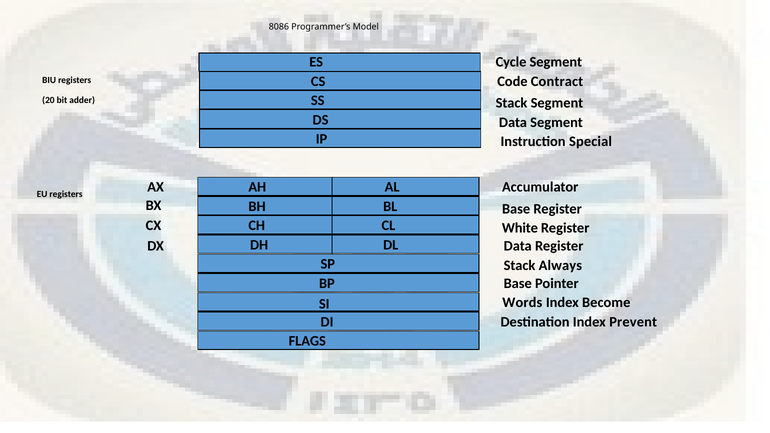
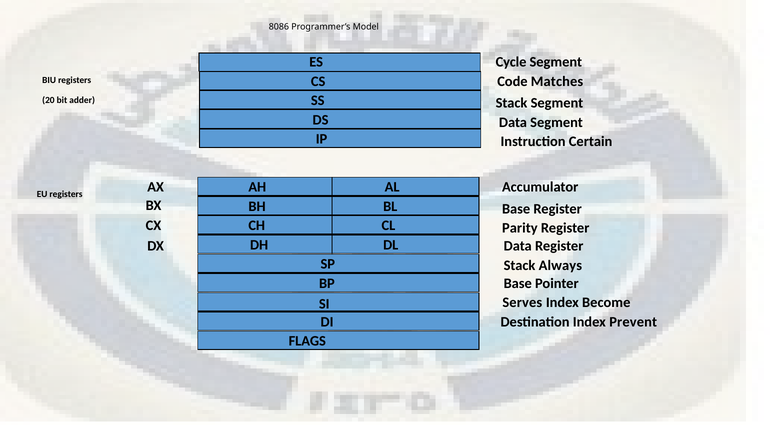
Contract: Contract -> Matches (557, 81)
Special: Special -> Certain (591, 142)
White: White -> Parity (520, 228)
Words: Words -> Serves (522, 303)
